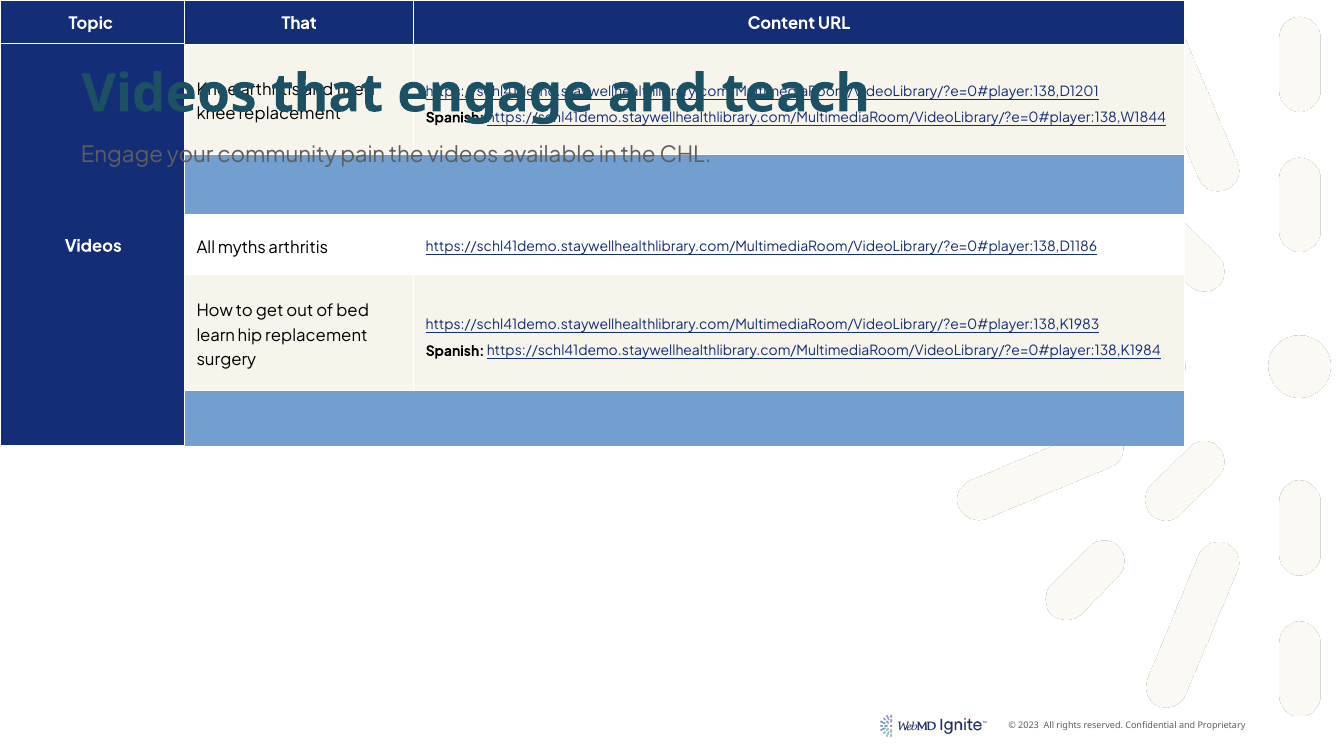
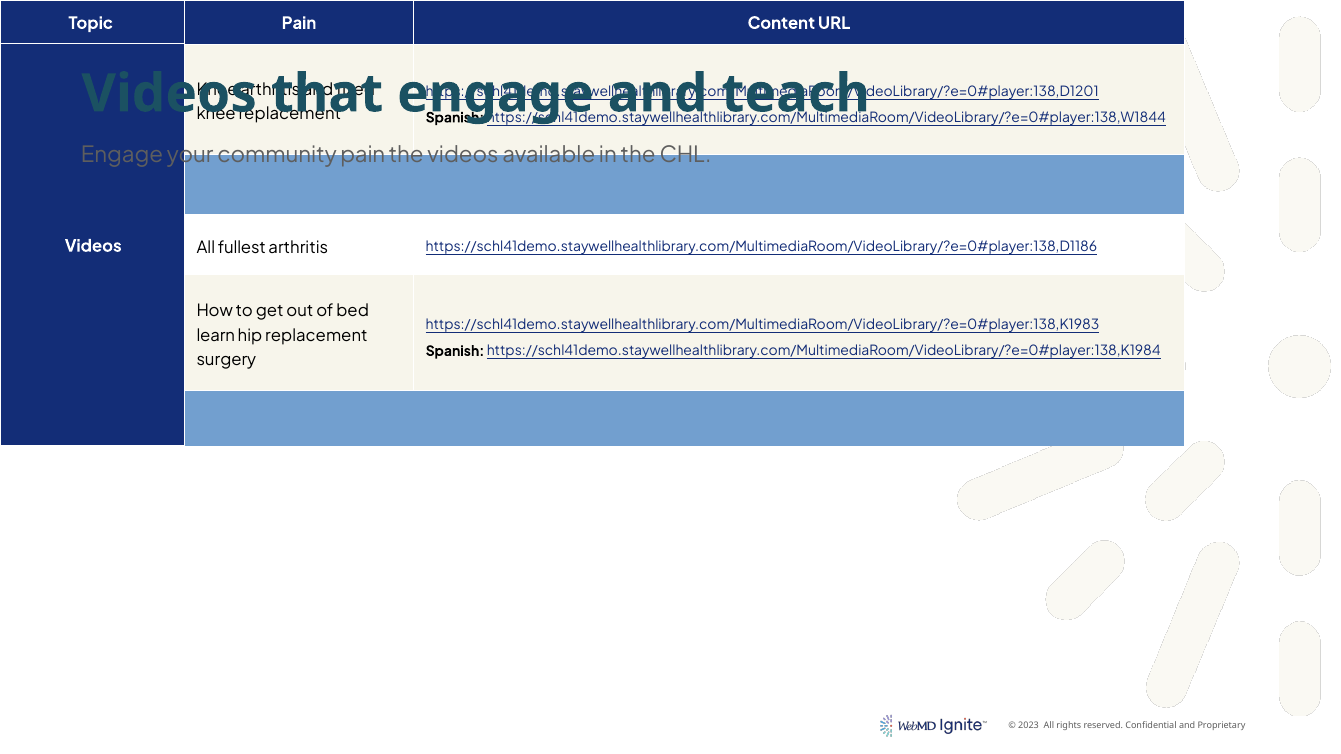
Topic That: That -> Pain (299, 23)
myths: myths -> fullest (242, 248)
